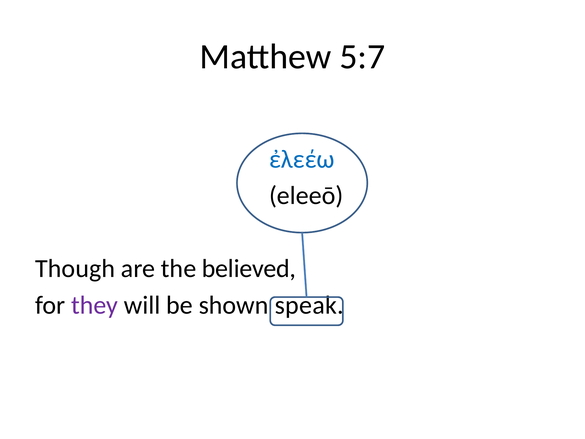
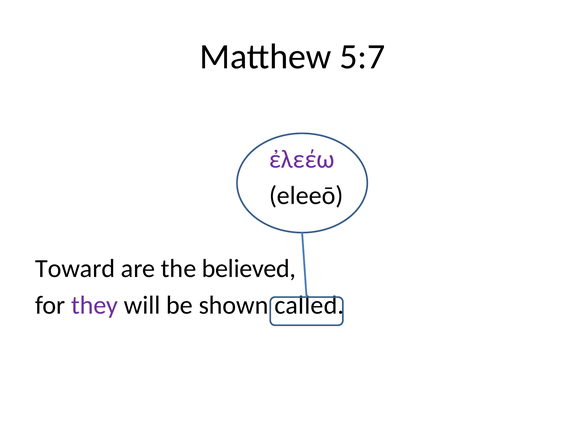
ἐλεέω colour: blue -> purple (302, 159)
Though: Though -> Toward (75, 268)
speak: speak -> called (309, 305)
